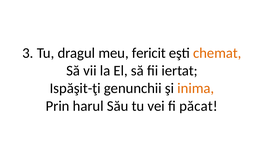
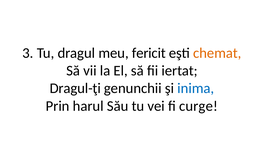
Ispăşit-ţi: Ispăşit-ţi -> Dragul-ţi (75, 88)
inima colour: orange -> blue (196, 88)
păcat: păcat -> curge (199, 106)
